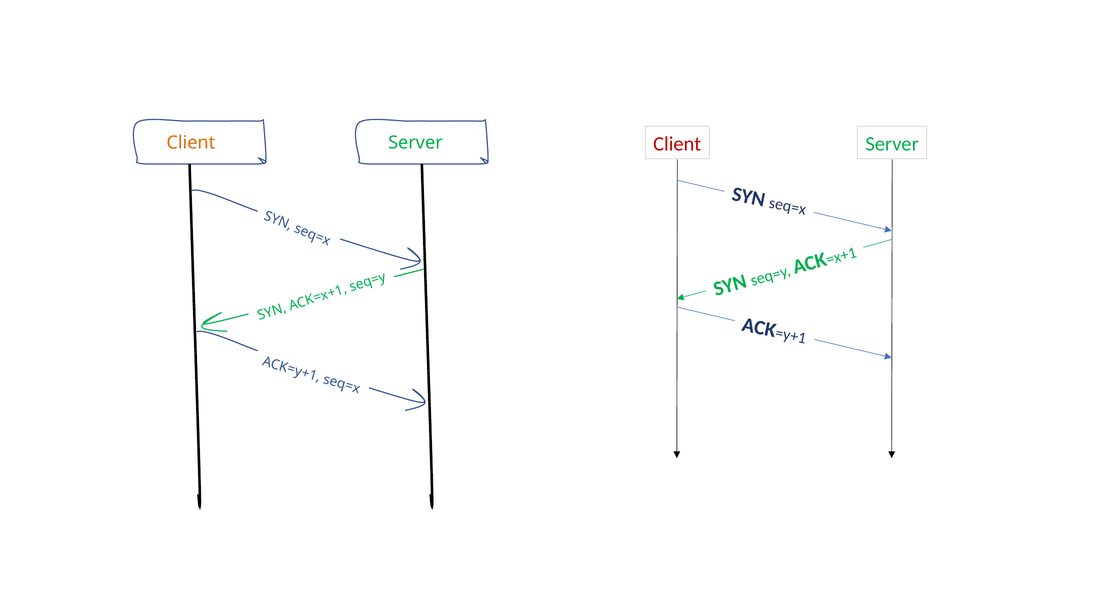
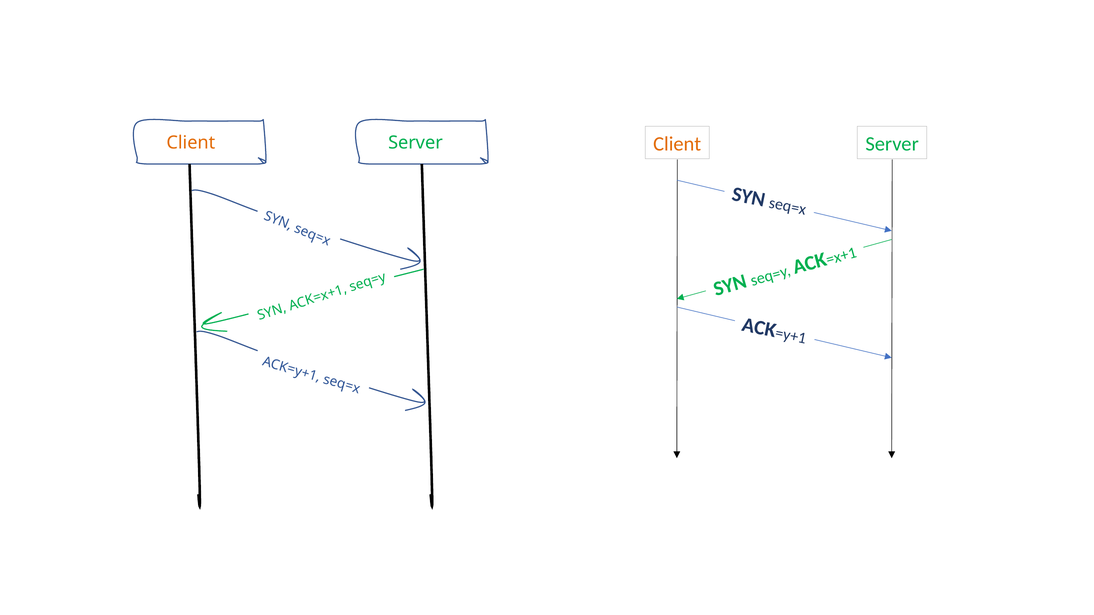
Client colour: red -> orange (677, 144)
